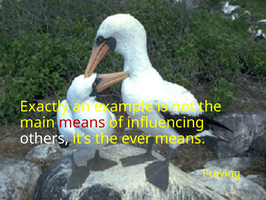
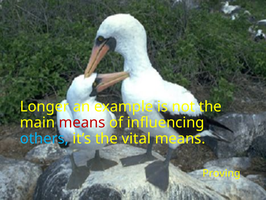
Exactly: Exactly -> Longer (44, 106)
others colour: white -> light blue (44, 138)
ever: ever -> vital (136, 138)
